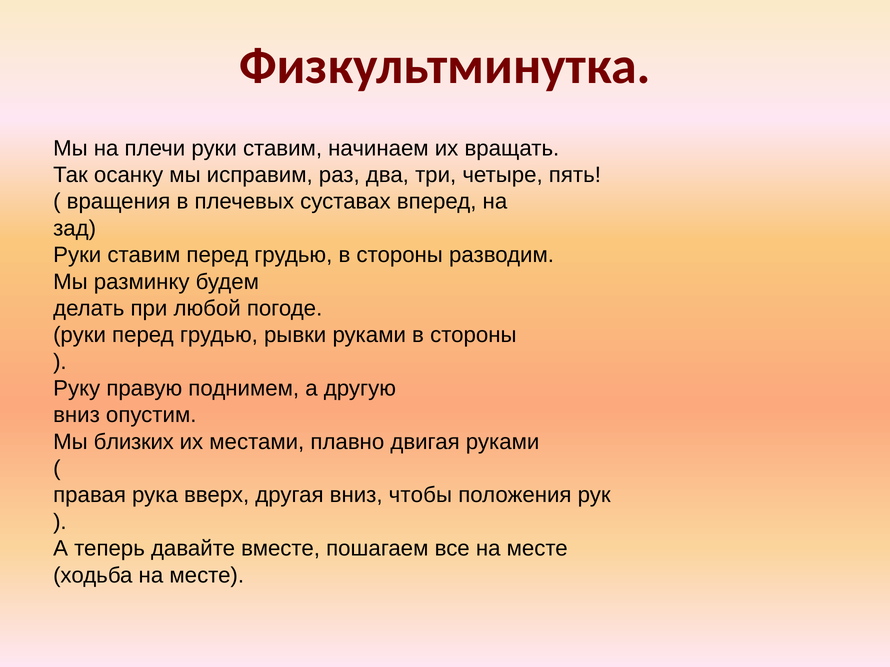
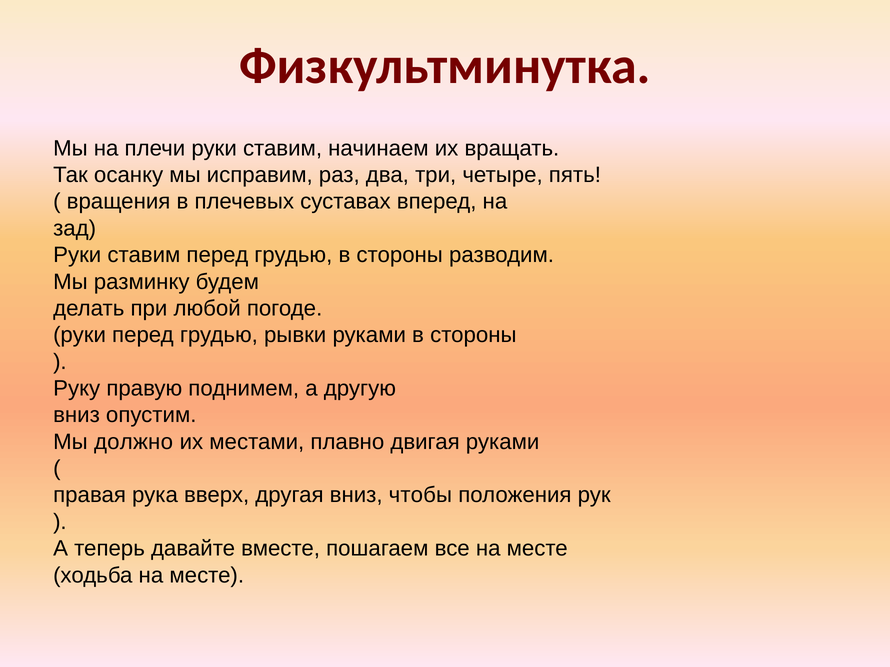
близких: близких -> должно (134, 442)
